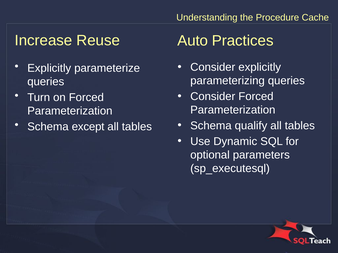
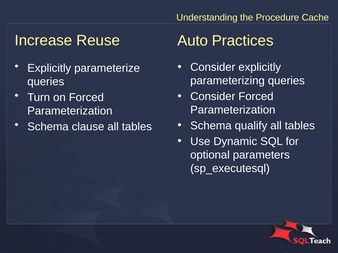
except: except -> clause (88, 127)
